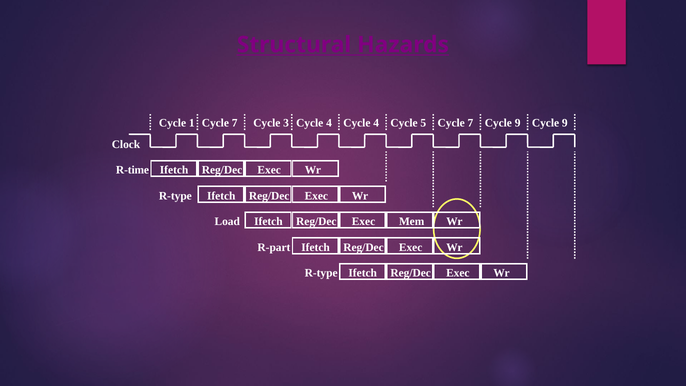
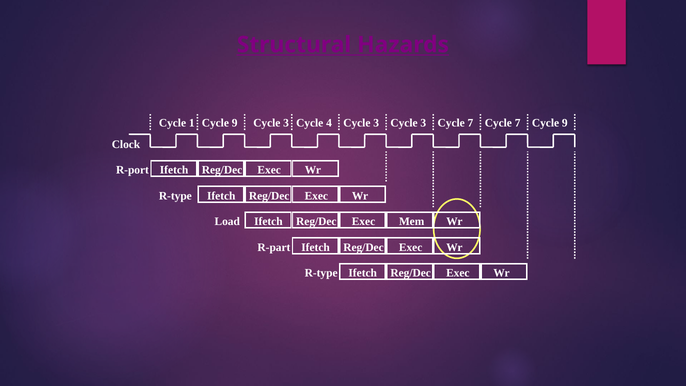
1 Cycle 7: 7 -> 9 (235, 123)
4 Cycle 4: 4 -> 3 (376, 123)
5: 5 -> 3 (423, 123)
7 Cycle 9: 9 -> 7 (518, 123)
R-time: R-time -> R-port (132, 170)
